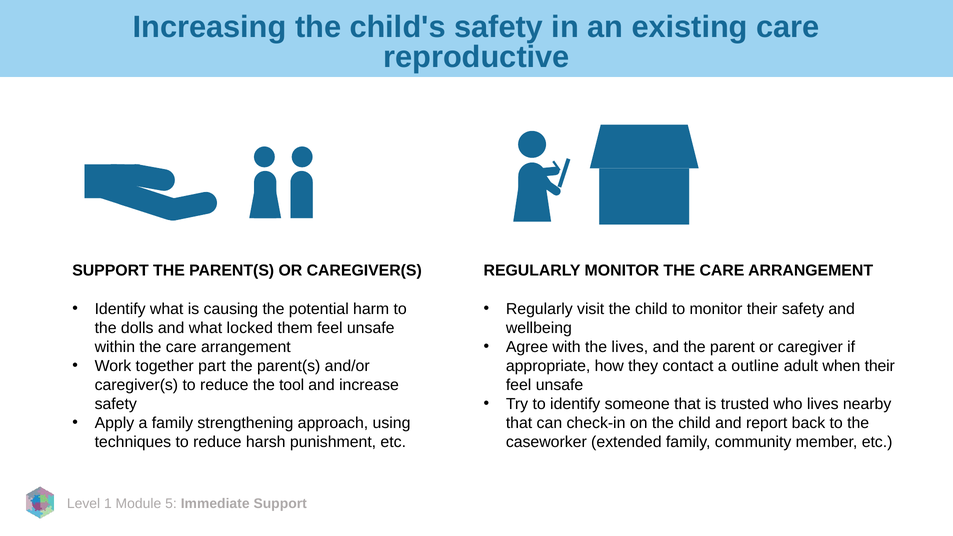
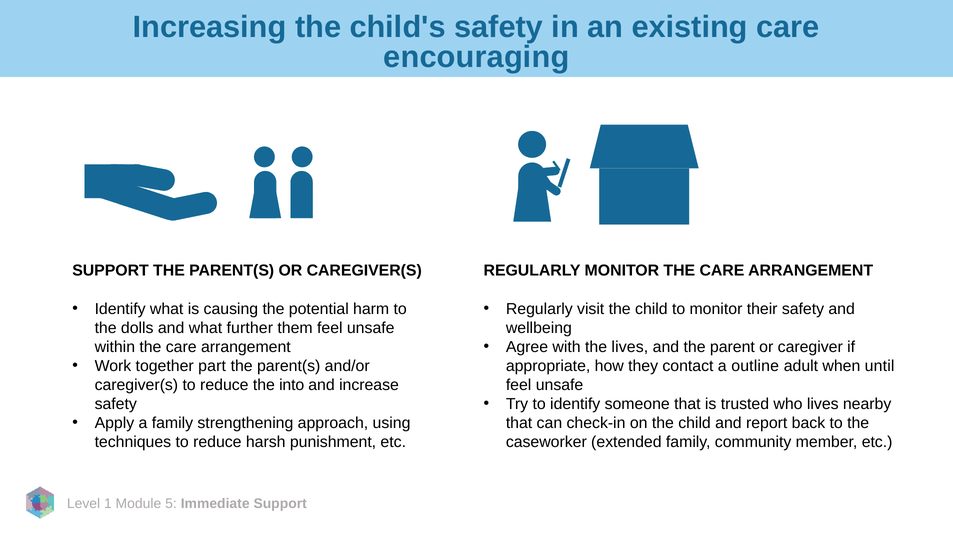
reproductive: reproductive -> encouraging (476, 57)
locked: locked -> further (250, 328)
when their: their -> until (880, 366)
tool: tool -> into (292, 385)
